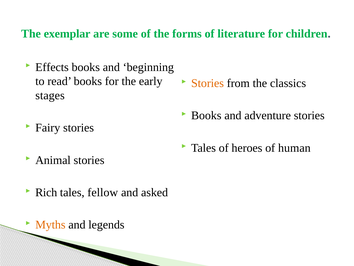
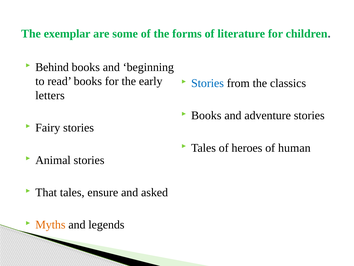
Effects: Effects -> Behind (52, 67)
Stories colour: orange -> blue (208, 83)
stages: stages -> letters (50, 95)
Rich: Rich -> That (46, 192)
fellow: fellow -> ensure (103, 192)
